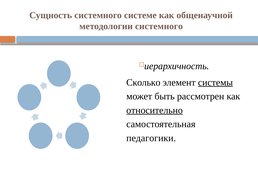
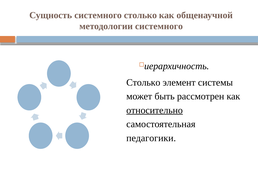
системного системе: системе -> столько (140, 15)
Сколько: Сколько -> Столько (143, 83)
системы underline: present -> none (215, 83)
